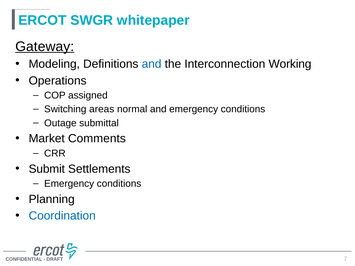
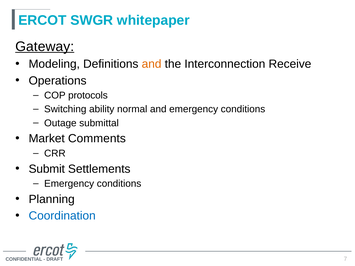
and colour: blue -> orange (152, 64)
Working: Working -> Receive (290, 64)
assigned: assigned -> protocols (88, 96)
areas: areas -> ability (102, 109)
